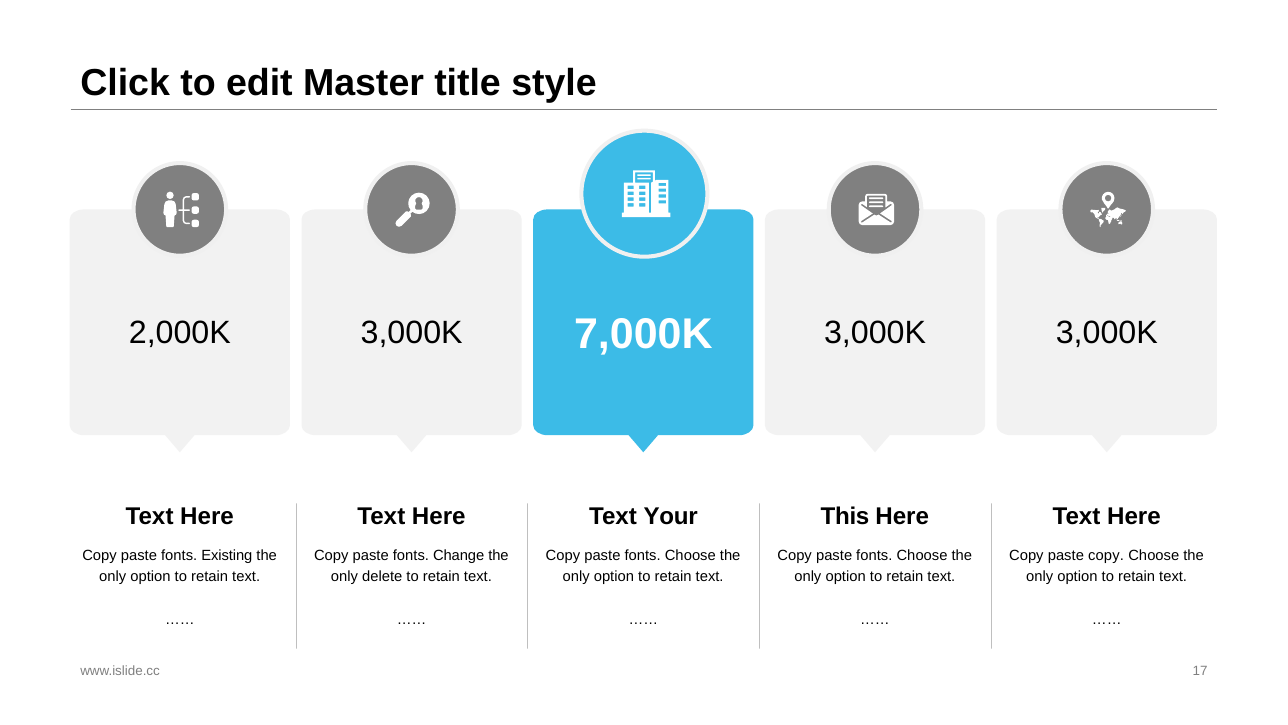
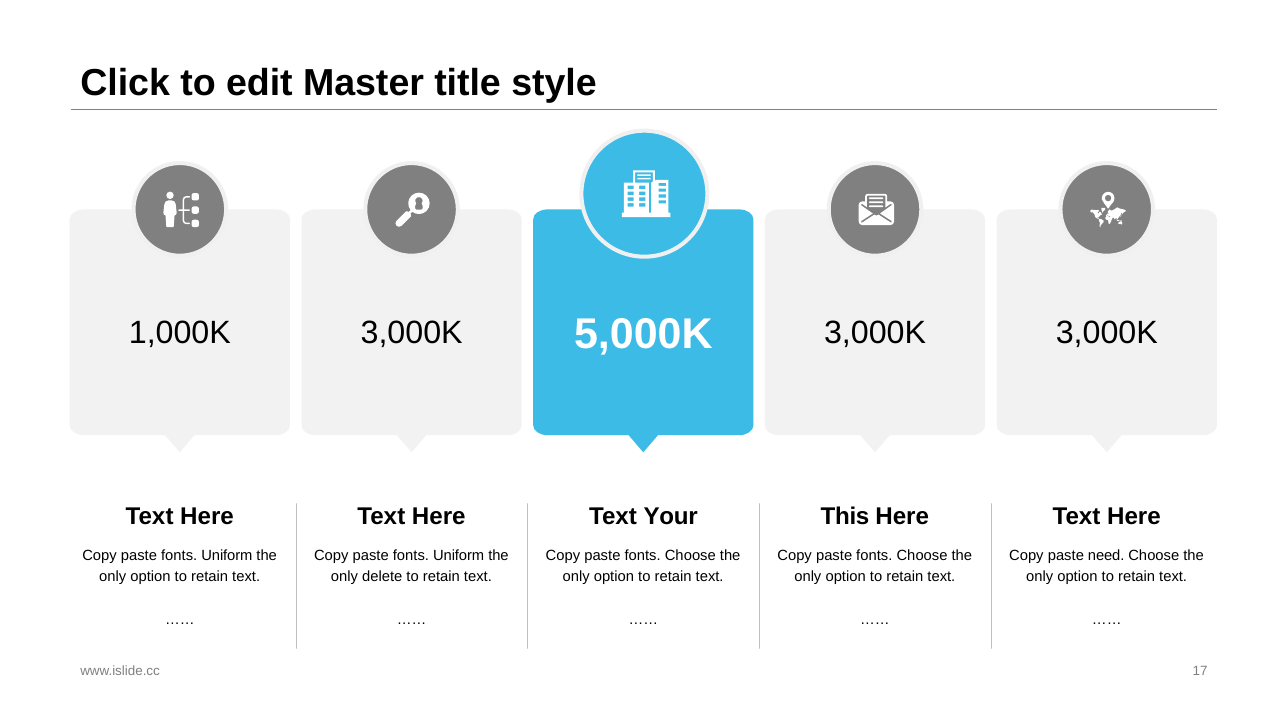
7,000K: 7,000K -> 5,000K (643, 334)
2,000K: 2,000K -> 1,000K (180, 333)
Existing: Existing -> Uniform (227, 555)
Change: Change -> Uniform (459, 555)
paste copy: copy -> need (1106, 555)
